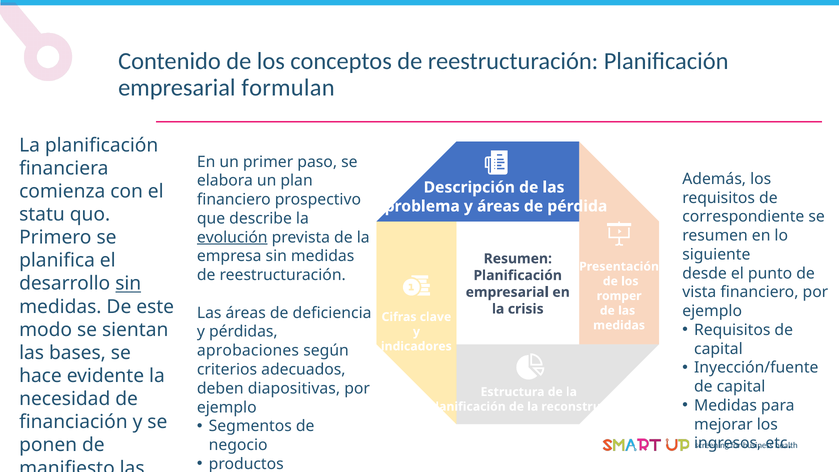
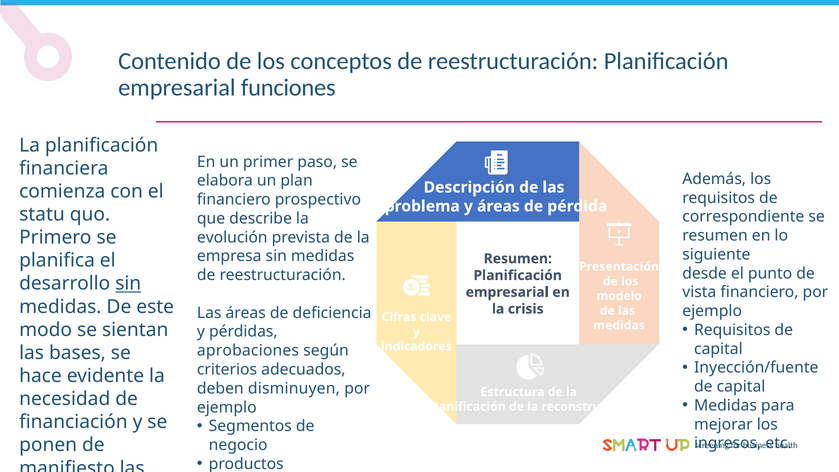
formulan: formulan -> funciones (288, 88)
evolución underline: present -> none (232, 237)
romper: romper -> modelo (619, 296)
diapositivas: diapositivas -> disminuyen (294, 388)
